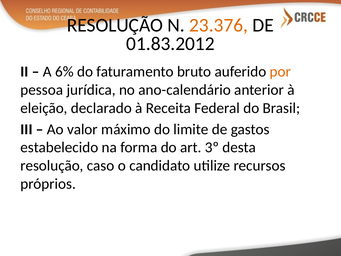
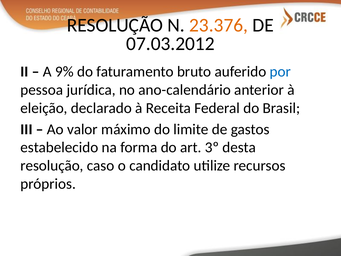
01.83.2012: 01.83.2012 -> 07.03.2012 (170, 44)
6%: 6% -> 9% (64, 72)
por colour: orange -> blue (280, 72)
